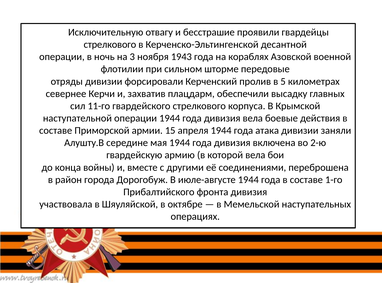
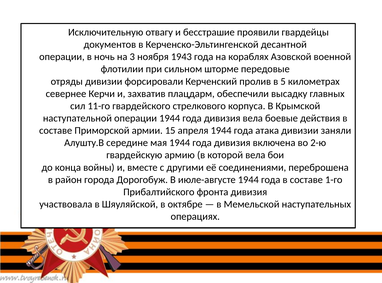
стрелкового: стрелкового -> документов (110, 45)
